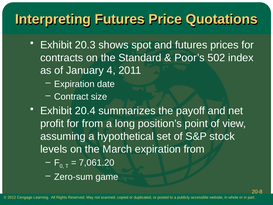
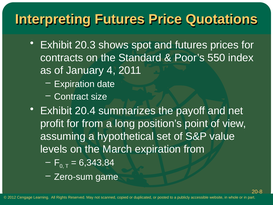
502: 502 -> 550 (216, 58)
stock: stock -> value (222, 136)
7,061.20: 7,061.20 -> 6,343.84 (97, 163)
